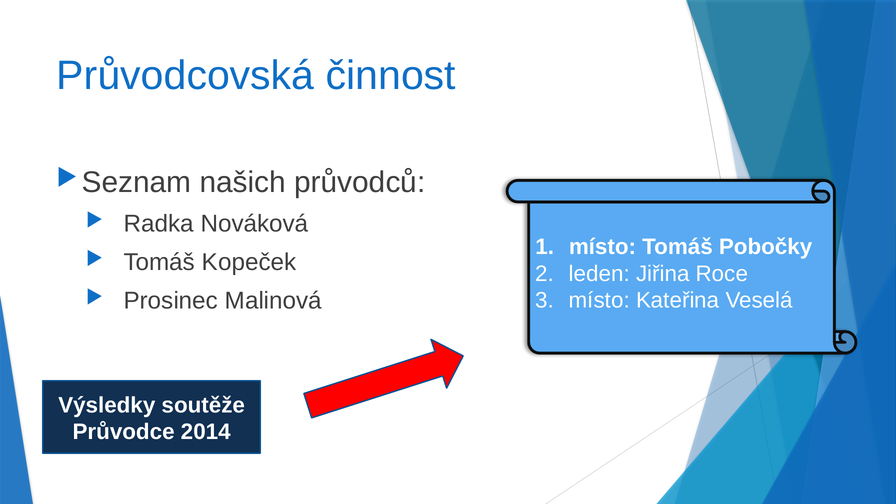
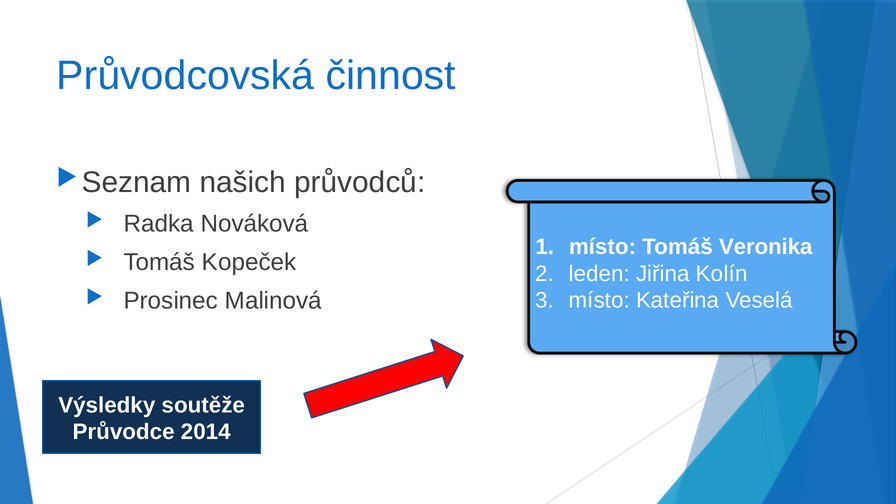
Pobočky: Pobočky -> Veronika (766, 247)
Roce: Roce -> Kolín (722, 274)
